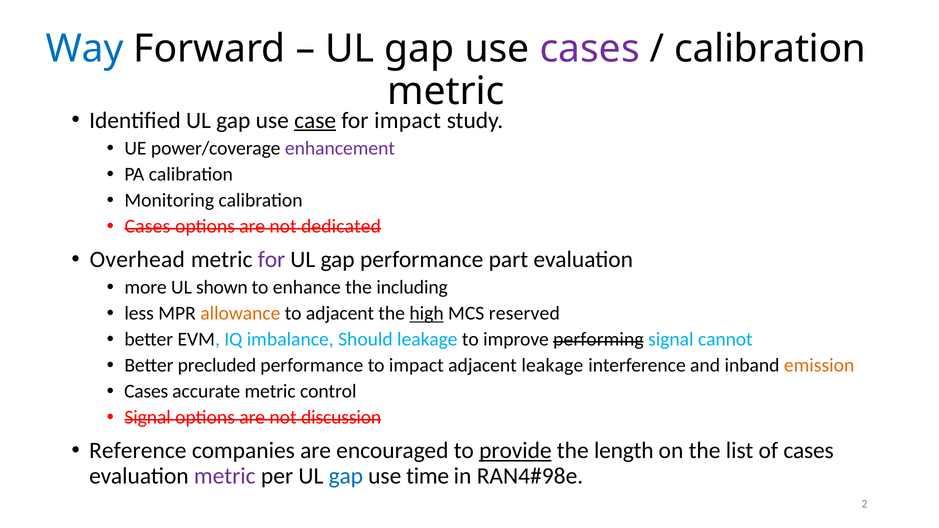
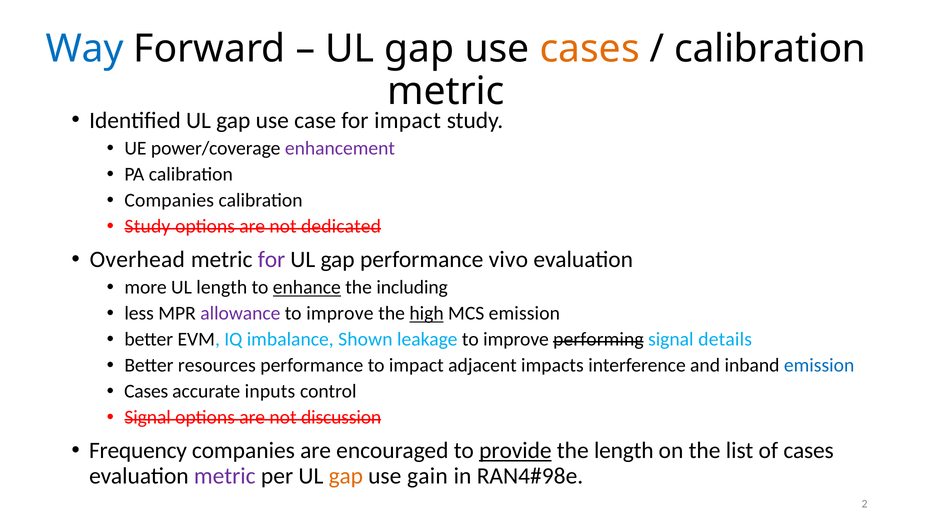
cases colour: purple -> orange (590, 49)
case underline: present -> none (315, 120)
Monitoring: Monitoring -> Companies (169, 200)
Cases: Cases -> Study (147, 226)
part: part -> vivo (508, 260)
UL shown: shown -> length (222, 288)
enhance underline: none -> present (307, 288)
allowance colour: orange -> purple (240, 314)
adjacent: adjacent -> improve (340, 314)
MCS reserved: reserved -> emission (524, 314)
Should: Should -> Shown (365, 340)
cannot: cannot -> details (725, 340)
precluded: precluded -> resources (217, 366)
adjacent leakage: leakage -> impacts (552, 366)
emission colour: orange -> blue (819, 366)
accurate metric: metric -> inputs (270, 392)
Reference: Reference -> Frequency (138, 451)
gap colour: blue -> orange (346, 476)
time: time -> gain (427, 476)
